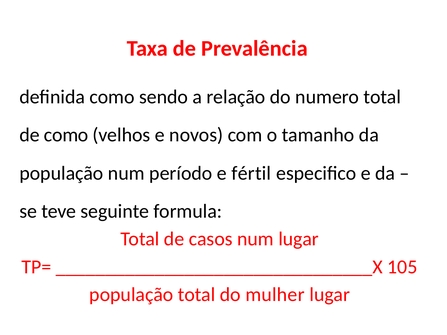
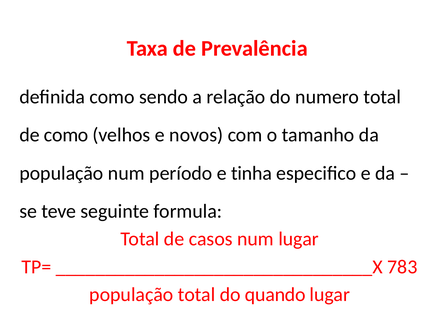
fértil: fértil -> tinha (252, 173)
105: 105 -> 783 (402, 267)
mulher: mulher -> quando (275, 295)
